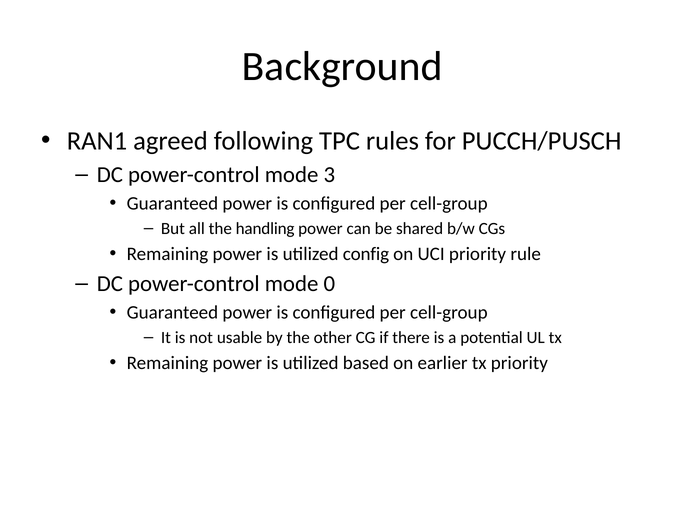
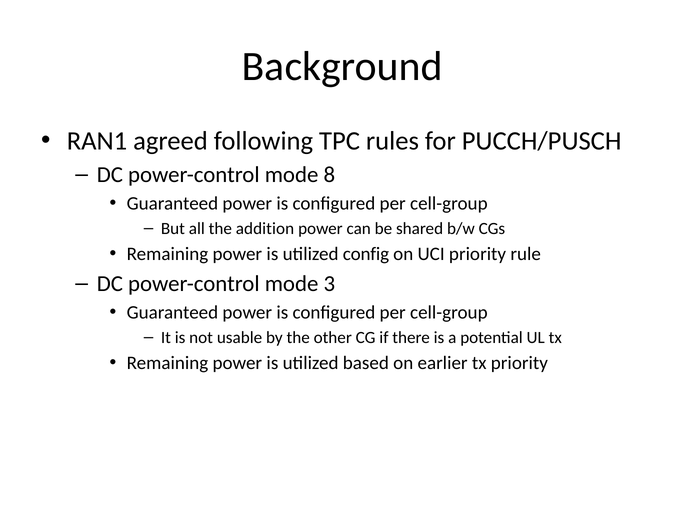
3: 3 -> 8 (329, 175)
handling: handling -> addition (265, 229)
0: 0 -> 3 (329, 284)
